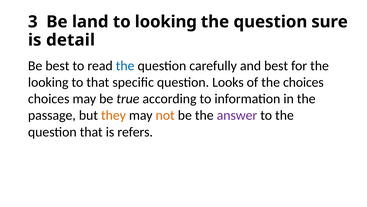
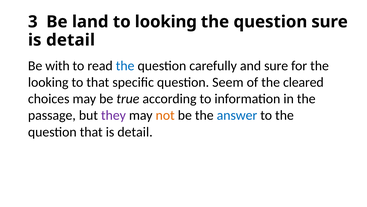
Be best: best -> with (57, 66)
and best: best -> sure (276, 66)
Looks: Looks -> Seem (228, 82)
the choices: choices -> cleared (303, 82)
they colour: orange -> purple (113, 115)
answer colour: purple -> blue (237, 115)
that is refers: refers -> detail (135, 132)
